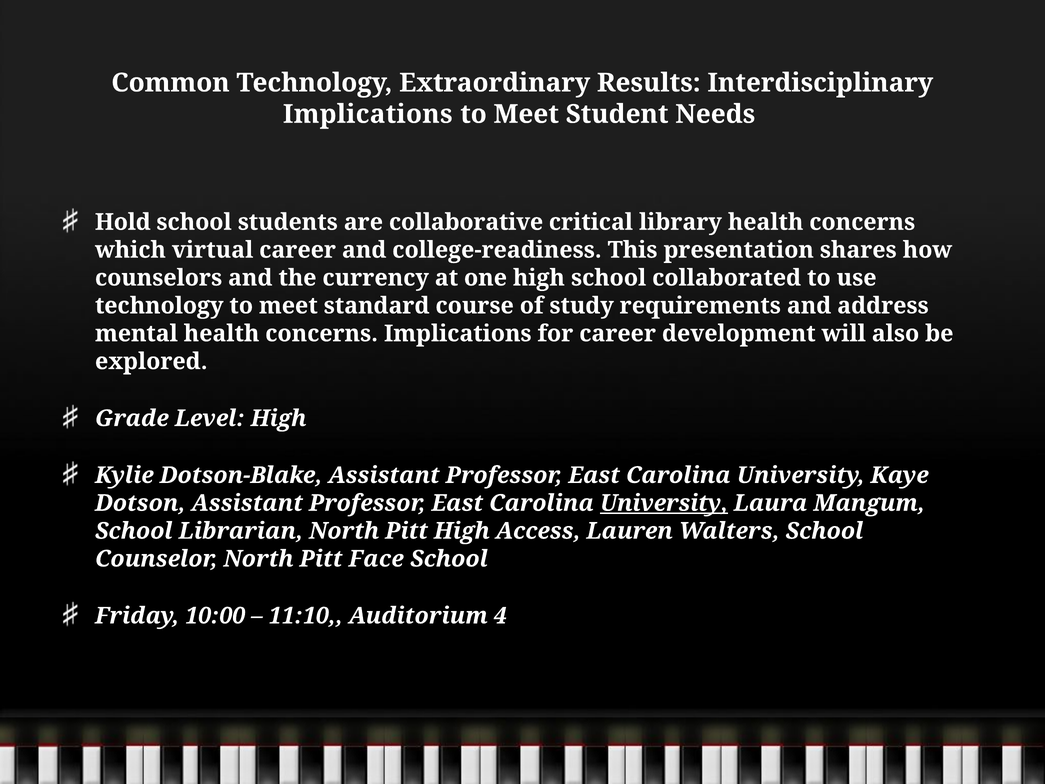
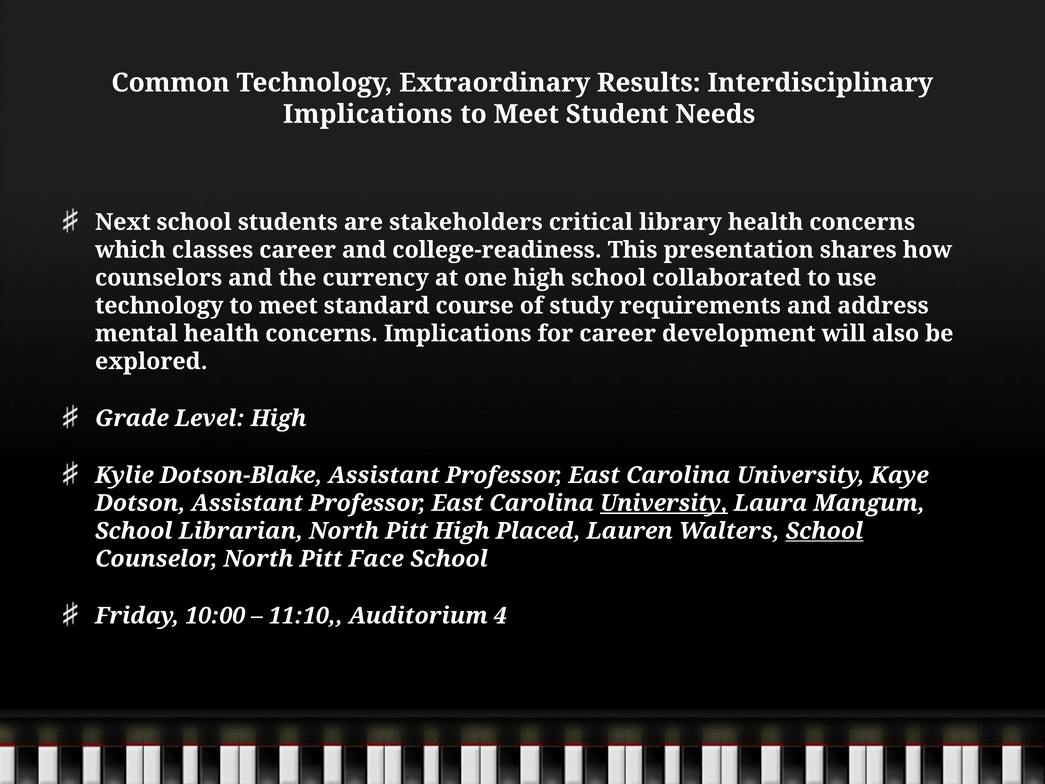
Hold: Hold -> Next (123, 222)
collaborative: collaborative -> stakeholders (466, 222)
virtual: virtual -> classes (213, 250)
Access: Access -> Placed (538, 531)
School underline: none -> present (824, 531)
